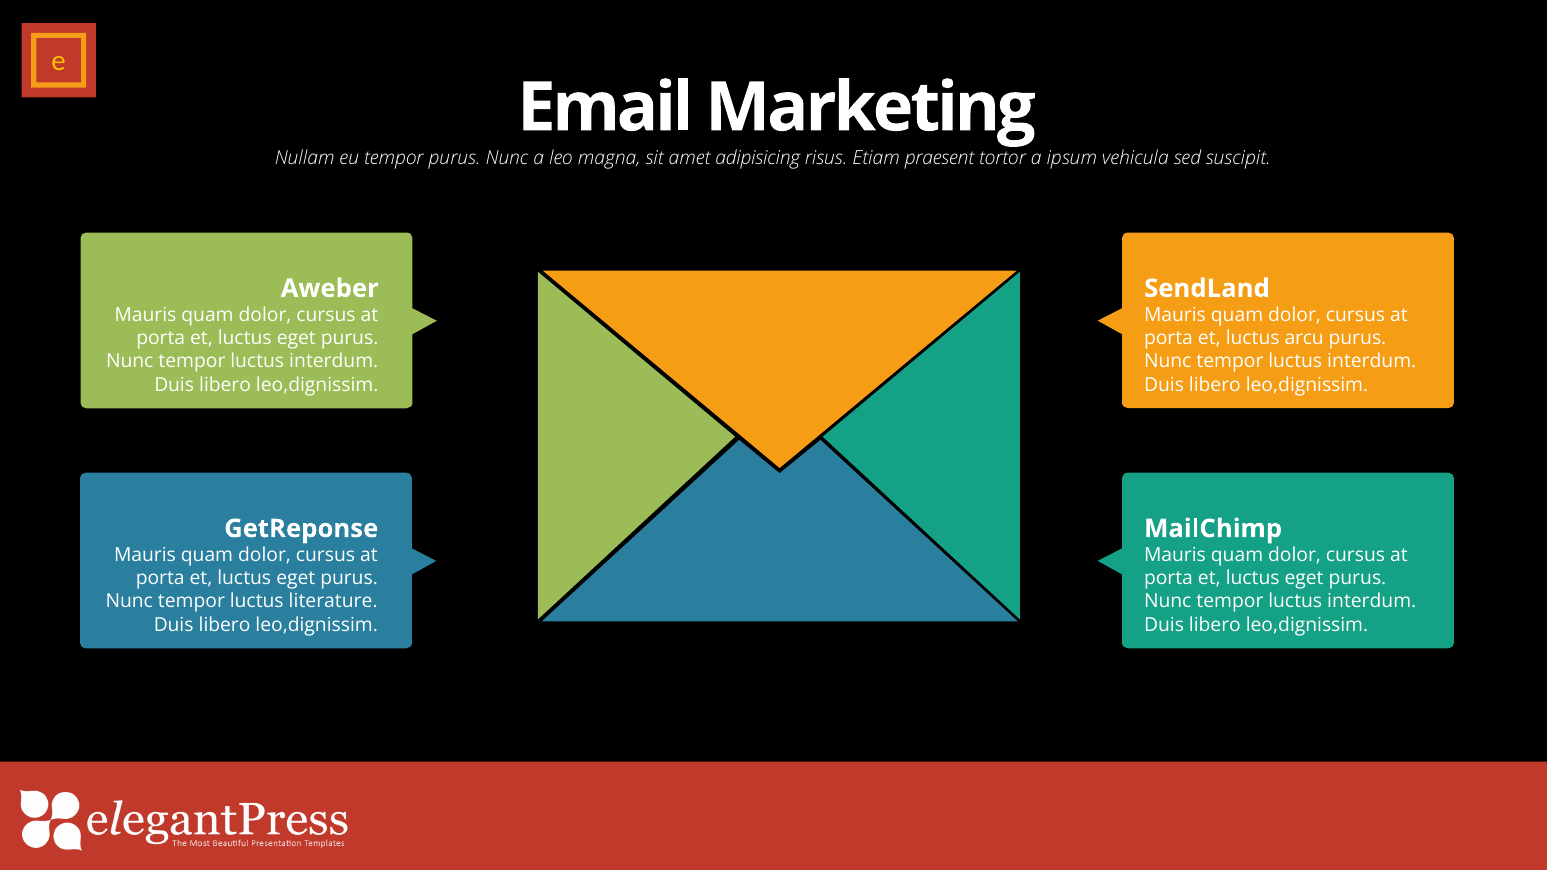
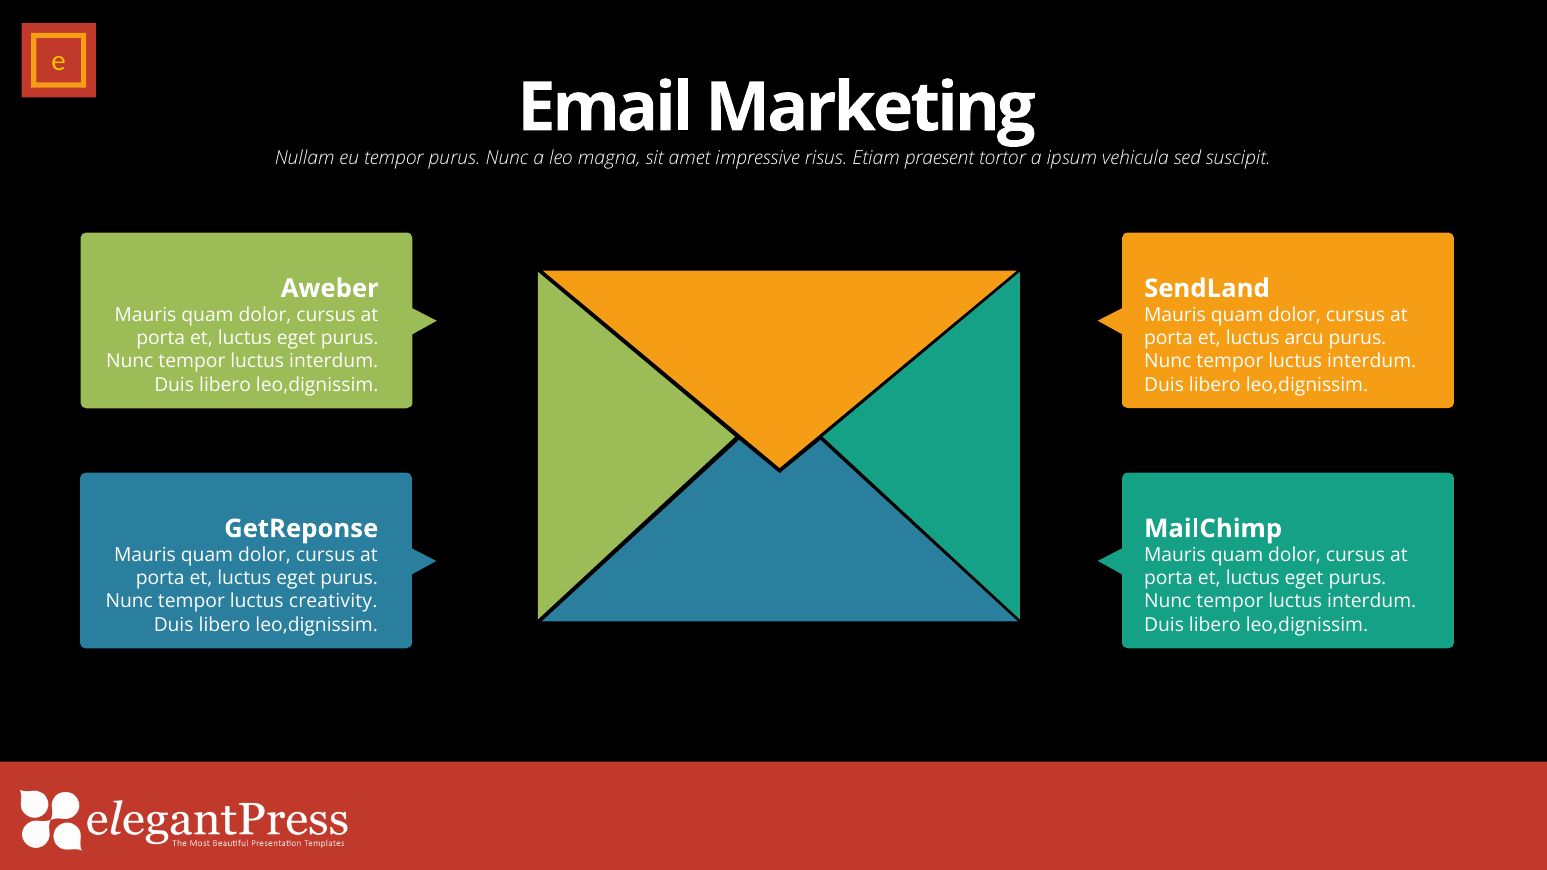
adipisicing: adipisicing -> impressive (758, 158)
literature: literature -> creativity (333, 602)
